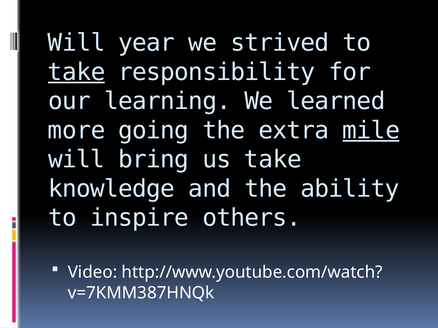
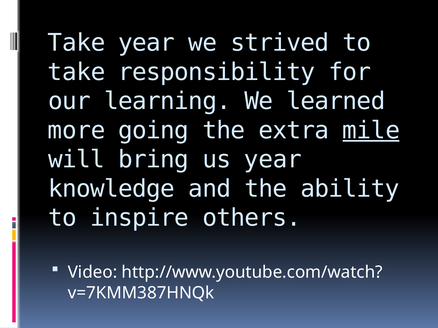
Will: Will -> Take (77, 43)
take underline: present -> none (77, 72)
us take: take -> year (273, 160)
